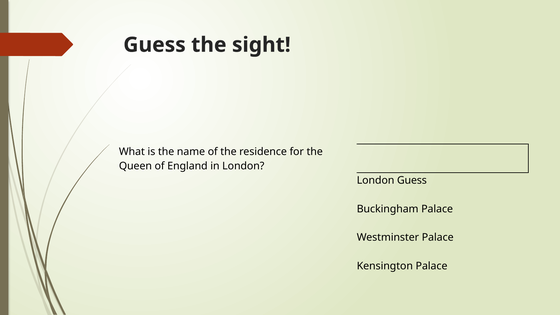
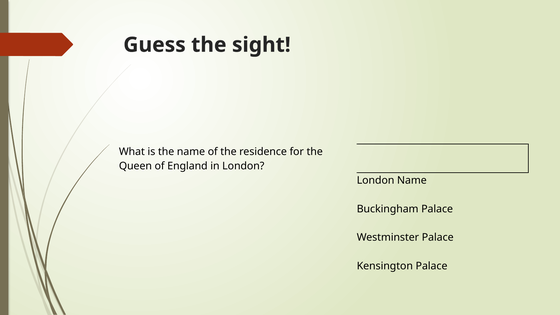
London Guess: Guess -> Name (412, 180)
